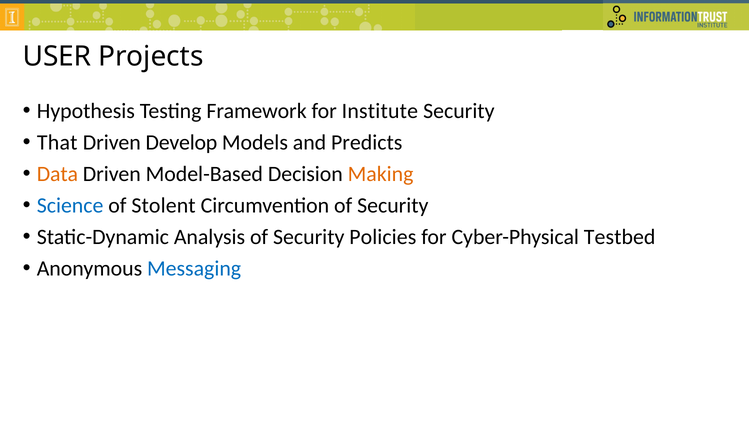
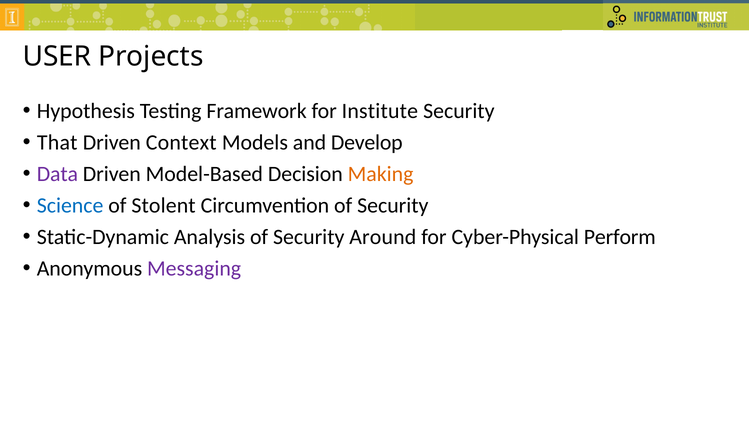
Develop: Develop -> Context (181, 142)
Predicts: Predicts -> Develop (367, 142)
Data colour: orange -> purple (57, 174)
Policies: Policies -> Around (383, 236)
Testbed: Testbed -> Perform (620, 236)
Messaging colour: blue -> purple (194, 268)
